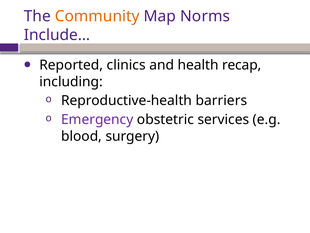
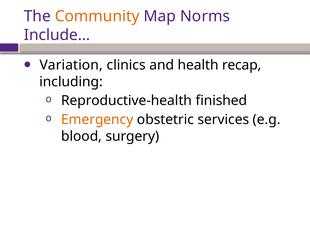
Reported: Reported -> Variation (71, 65)
barriers: barriers -> finished (221, 100)
Emergency colour: purple -> orange (97, 119)
